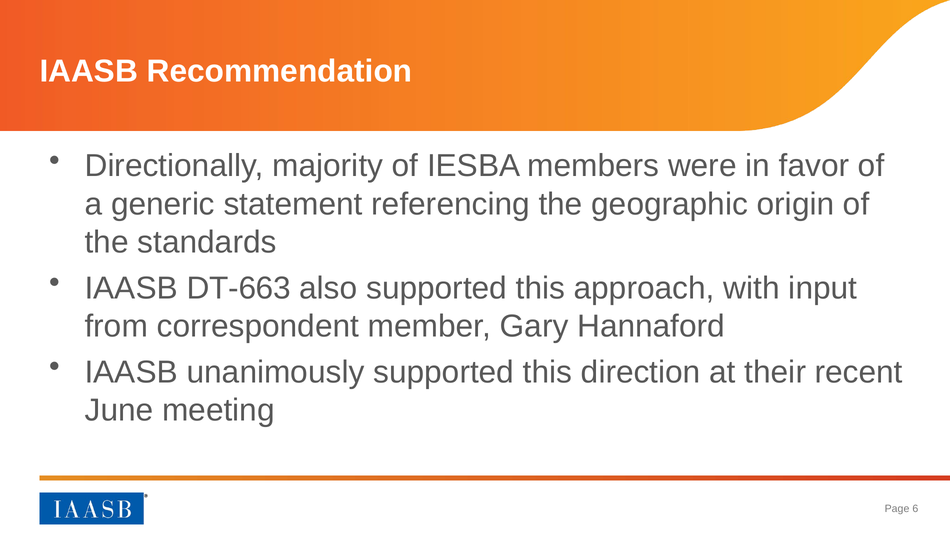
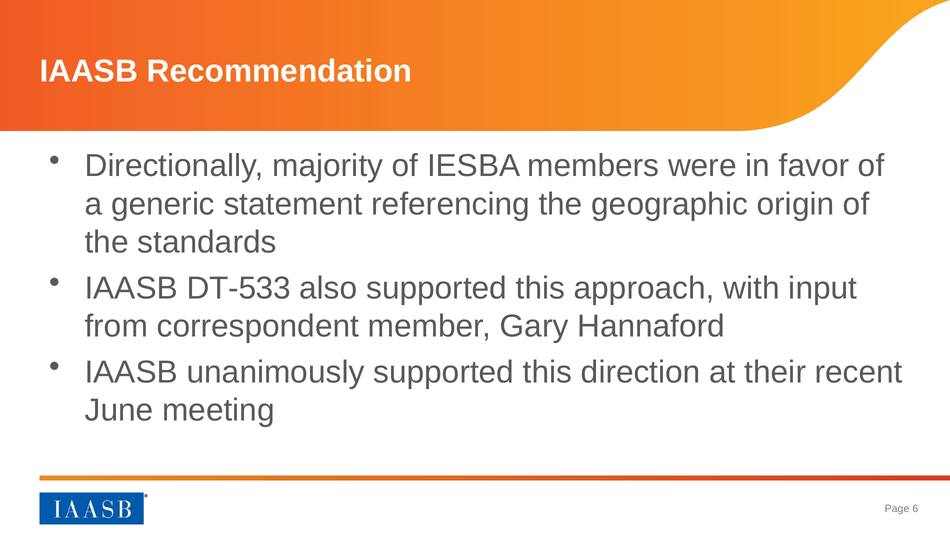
DT-663: DT-663 -> DT-533 (239, 288)
